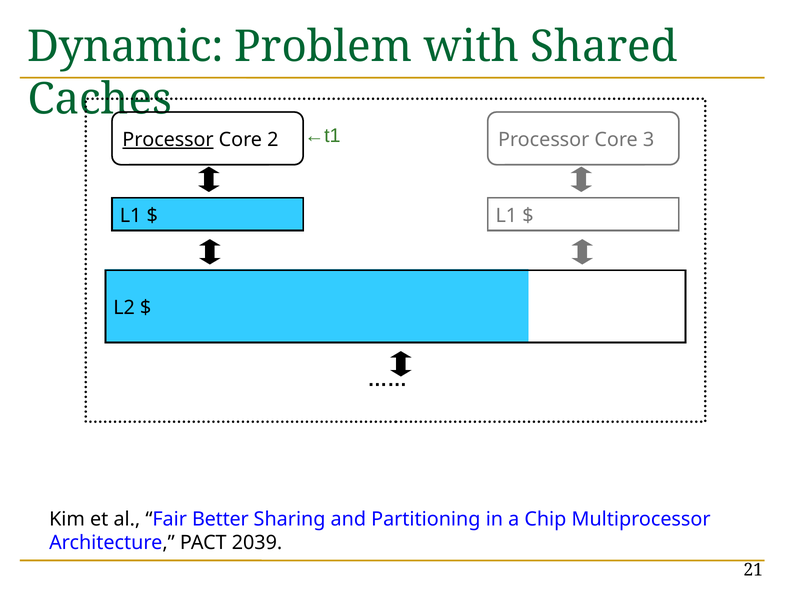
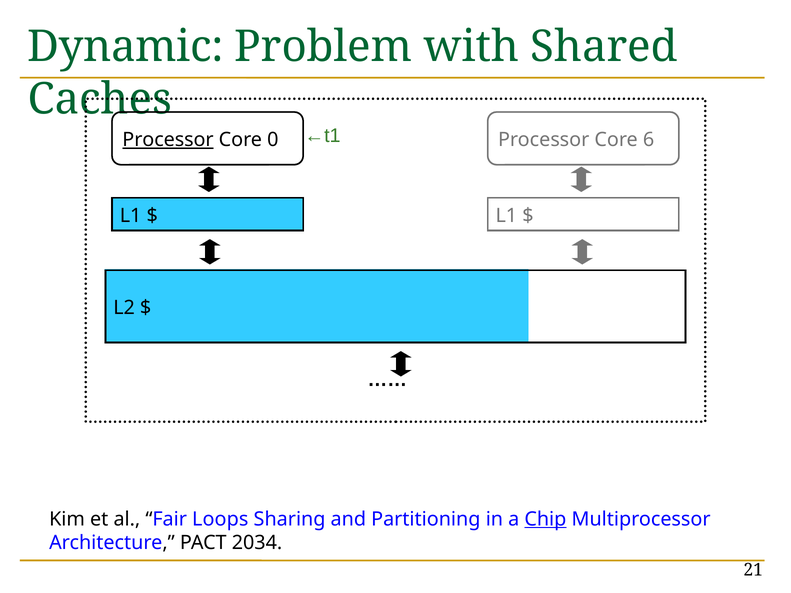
2: 2 -> 0 (273, 140)
3: 3 -> 6 (649, 140)
Better: Better -> Loops (220, 519)
Chip underline: none -> present (545, 519)
2039: 2039 -> 2034 (257, 543)
